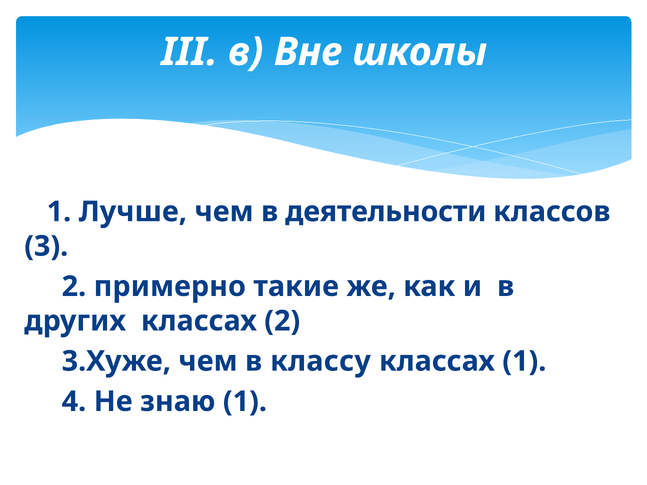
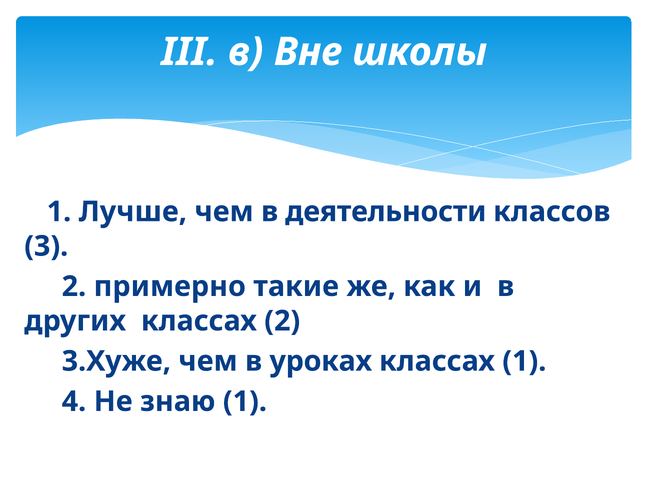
классу: классу -> уроках (321, 361)
